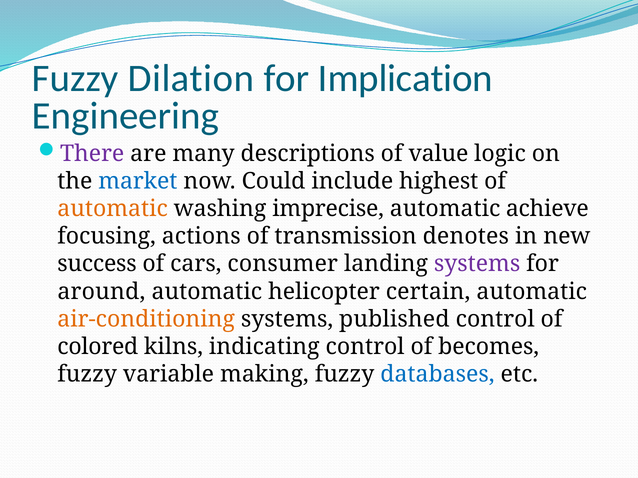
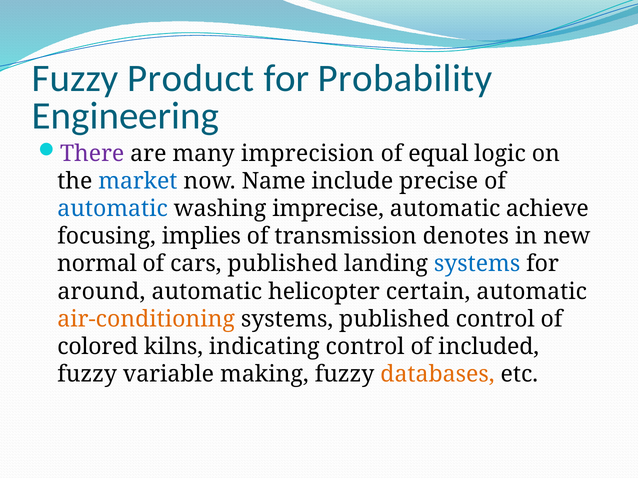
Dilation: Dilation -> Product (191, 79)
Implication: Implication -> Probability (405, 79)
descriptions: descriptions -> imprecision (308, 154)
value: value -> equal (438, 154)
Could: Could -> Name (274, 181)
highest: highest -> precise (439, 181)
automatic colour: orange -> blue (113, 209)
actions: actions -> implies (201, 236)
success: success -> normal (97, 264)
cars consumer: consumer -> published (283, 264)
systems colour: purple -> blue (477, 264)
becomes: becomes -> included (489, 347)
databases colour: blue -> orange (437, 375)
